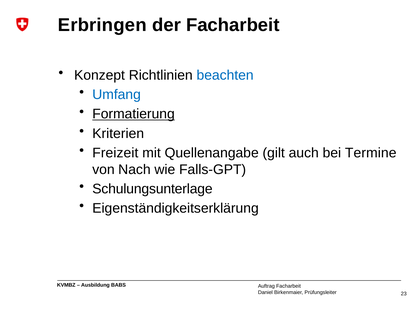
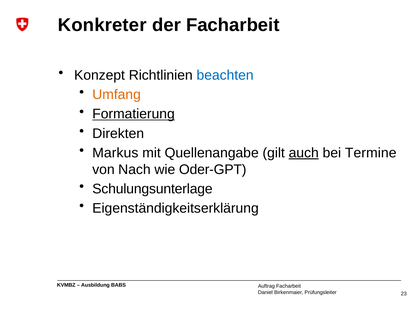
Erbringen: Erbringen -> Konkreter (102, 25)
Umfang colour: blue -> orange (117, 95)
Kriterien: Kriterien -> Direkten (118, 133)
Freizeit: Freizeit -> Markus (115, 153)
auch underline: none -> present (304, 153)
Falls-GPT: Falls-GPT -> Oder-GPT (213, 170)
